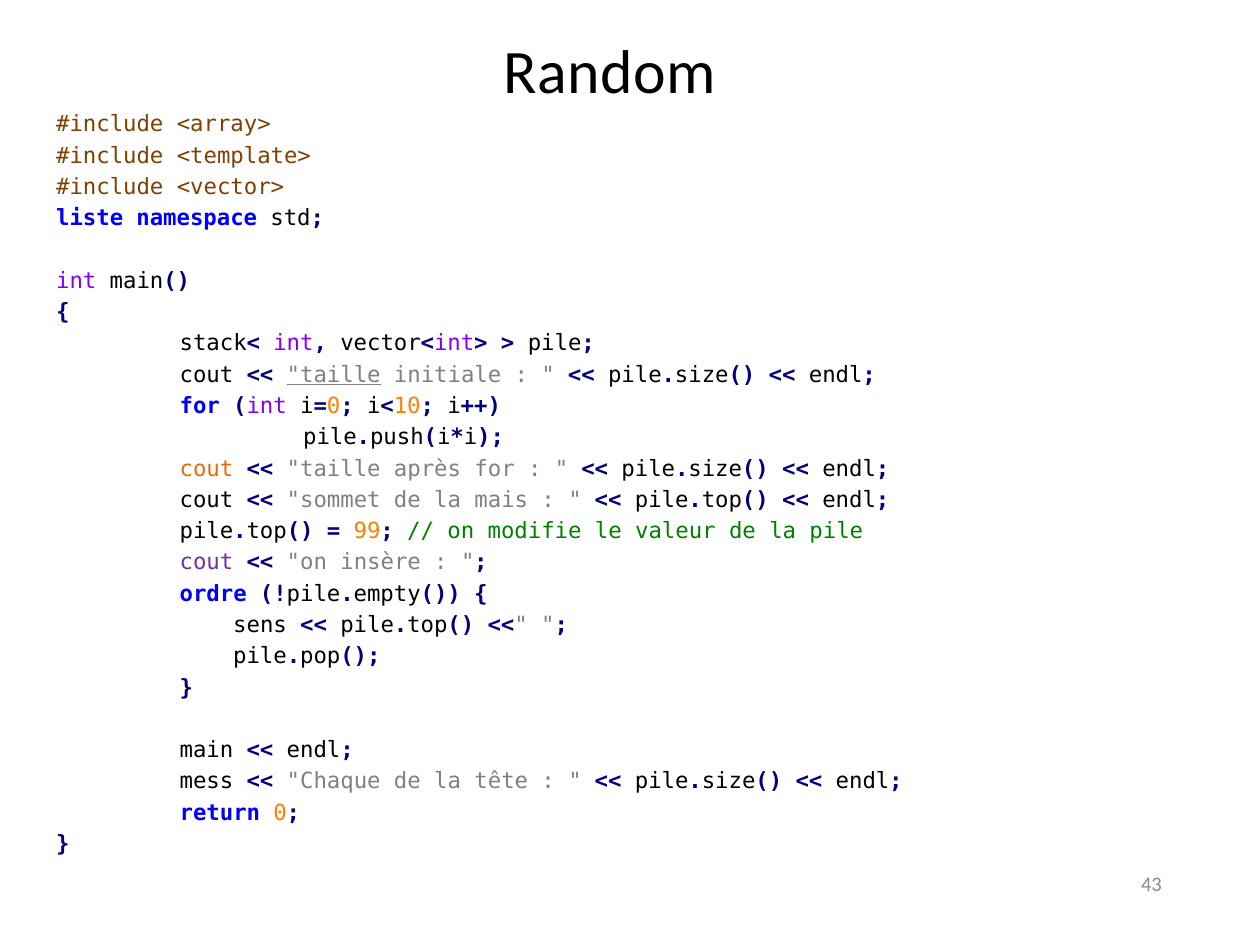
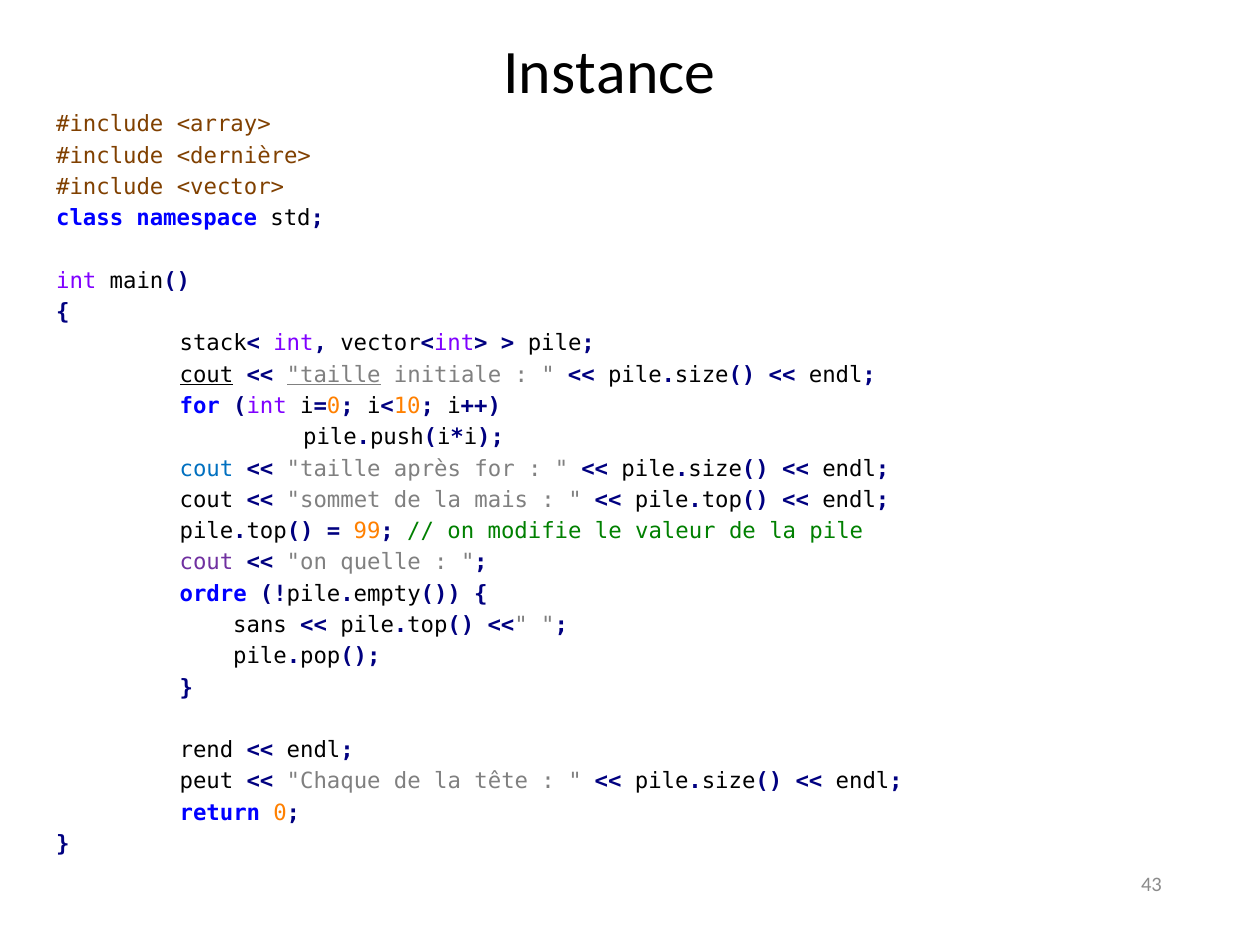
Random: Random -> Instance (609, 73)
<template>: <template> -> <dernière> (244, 156)
liste: liste -> class (90, 218)
cout underline: none -> present (206, 375)
cout colour: orange -> blue (206, 469)
insère: insère -> quelle (381, 563)
sens: sens -> sans (260, 625)
main: main -> rend (206, 750)
mess: mess -> peut (206, 782)
